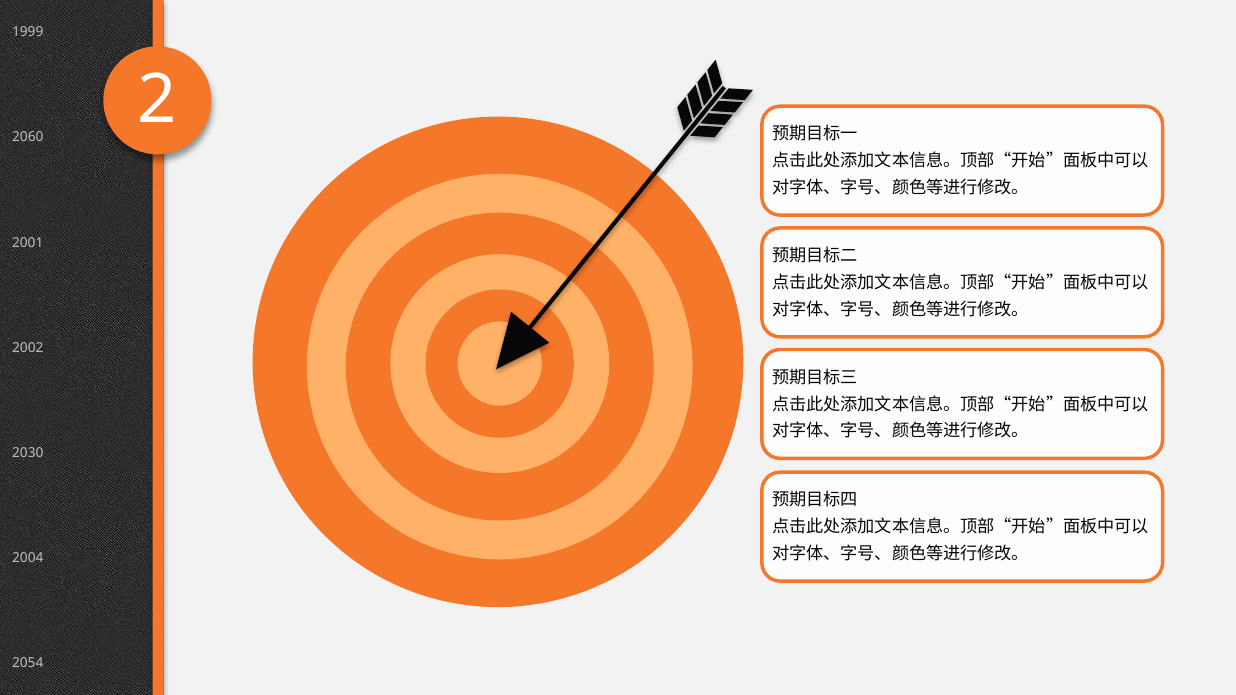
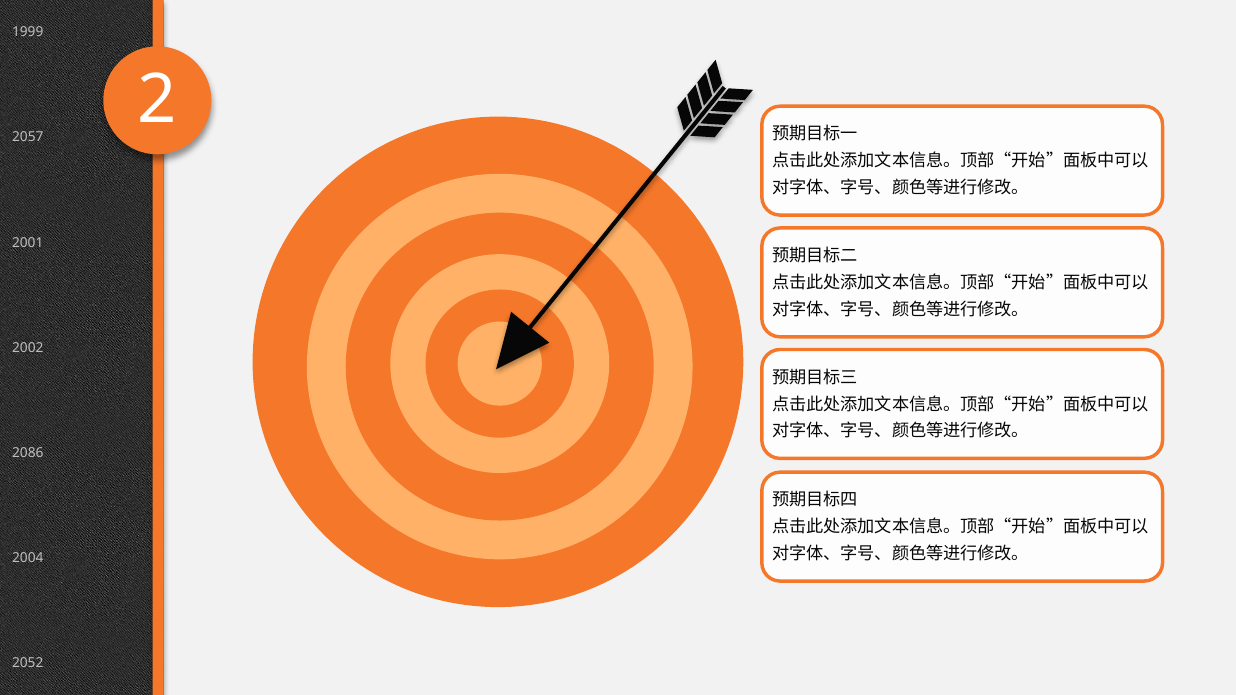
2060: 2060 -> 2057 (28, 137)
2030: 2030 -> 2086 (28, 453)
2054: 2054 -> 2052 (28, 664)
